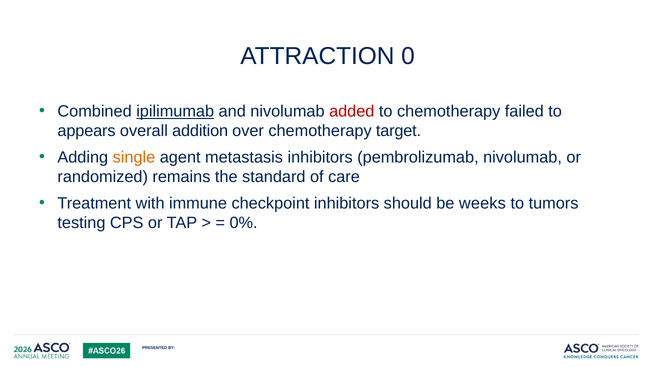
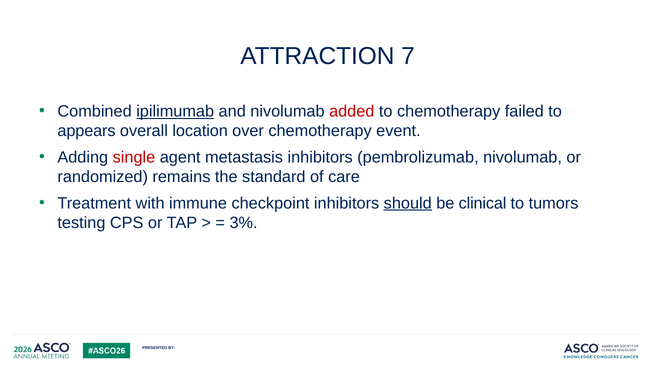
0: 0 -> 7 (408, 56)
addition: addition -> location (200, 131)
target: target -> event (398, 131)
single colour: orange -> red (134, 157)
should underline: none -> present (408, 203)
weeks: weeks -> clinical (483, 203)
0%: 0% -> 3% (244, 223)
